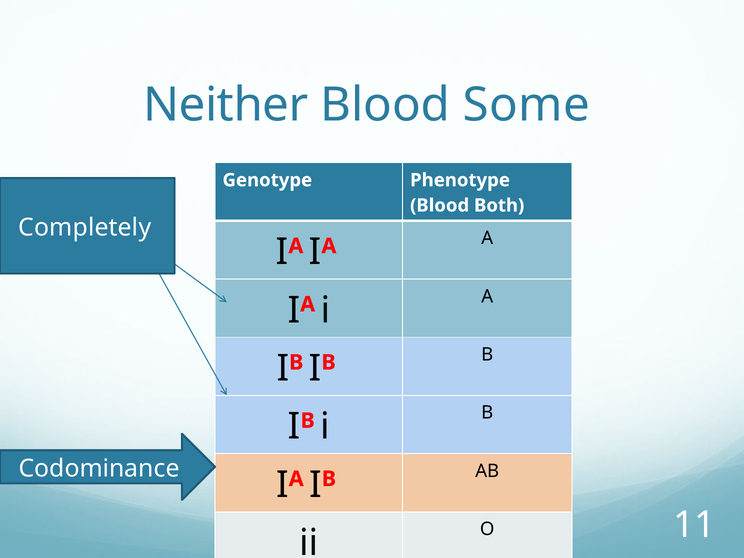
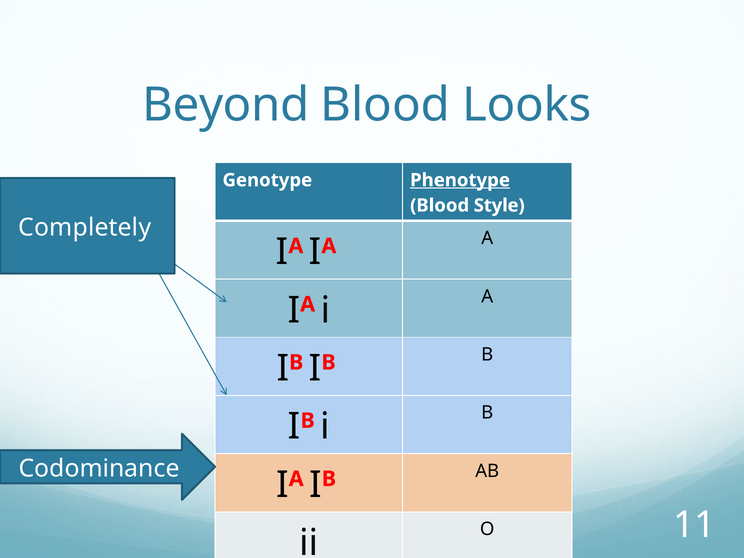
Neither: Neither -> Beyond (226, 105)
Some: Some -> Looks (527, 105)
Phenotype underline: none -> present (460, 180)
Both: Both -> Style (499, 205)
